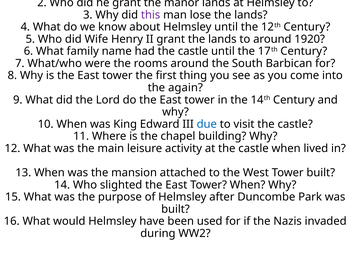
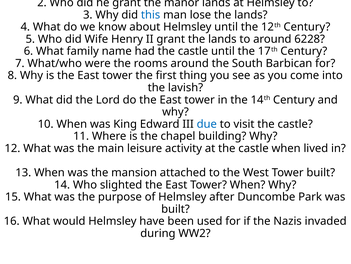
this colour: purple -> blue (151, 15)
1920: 1920 -> 6228 (310, 39)
again: again -> lavish (186, 87)
